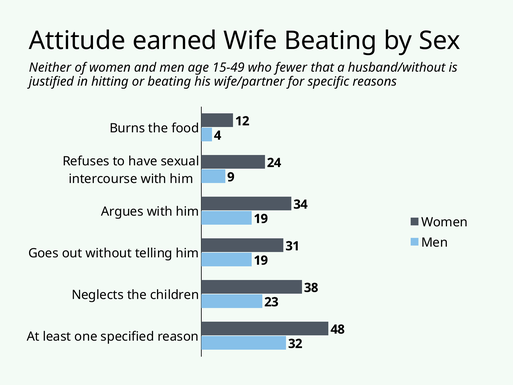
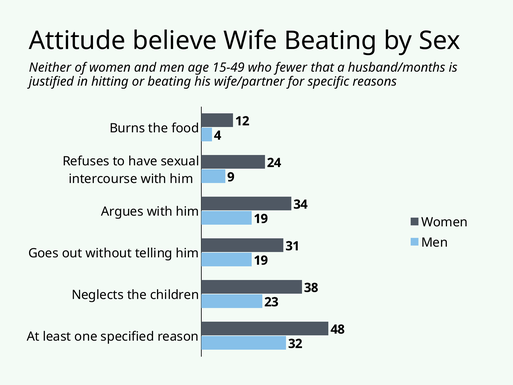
earned: earned -> believe (175, 41)
husband/without: husband/without -> husband/months (397, 68)
